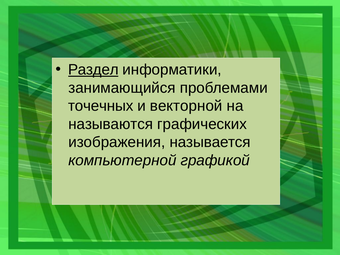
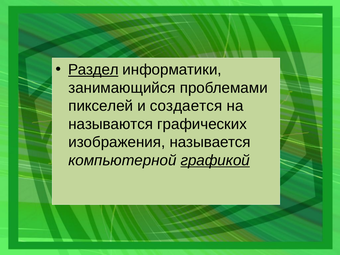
точечных: точечных -> пикселей (101, 106)
векторной: векторной -> создается (186, 106)
графикой underline: none -> present (215, 160)
